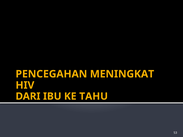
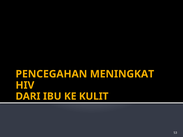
TAHU: TAHU -> KULIT (94, 96)
